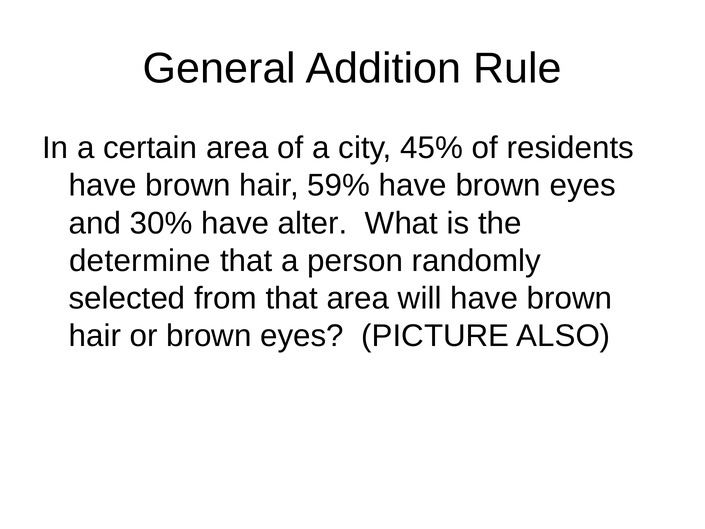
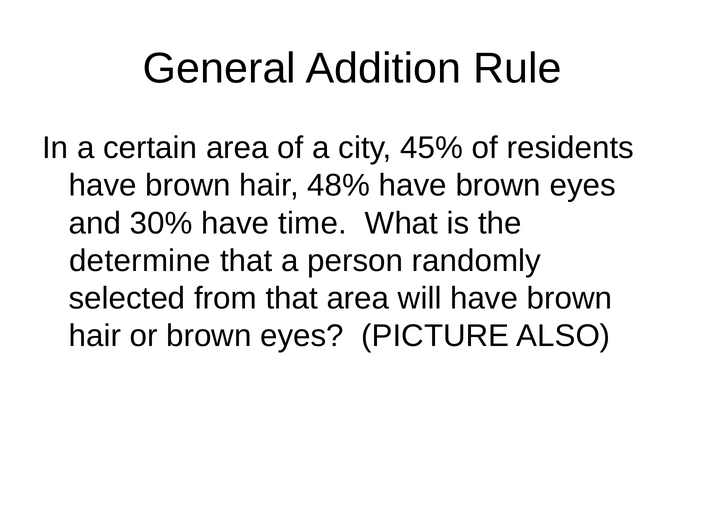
59%: 59% -> 48% (339, 186)
alter: alter -> time (313, 223)
